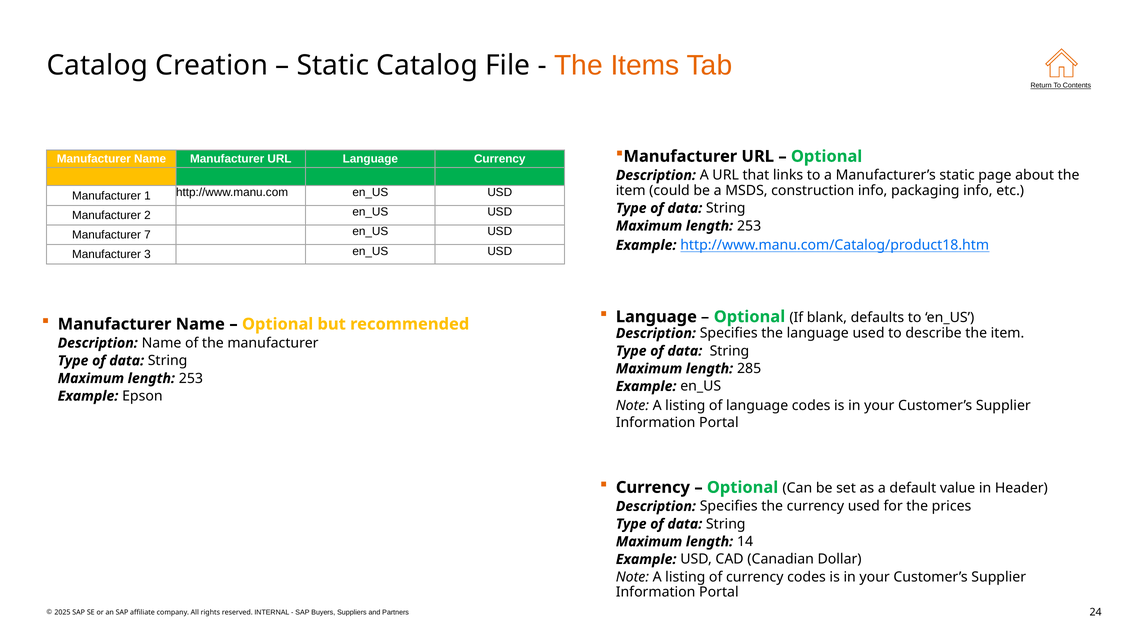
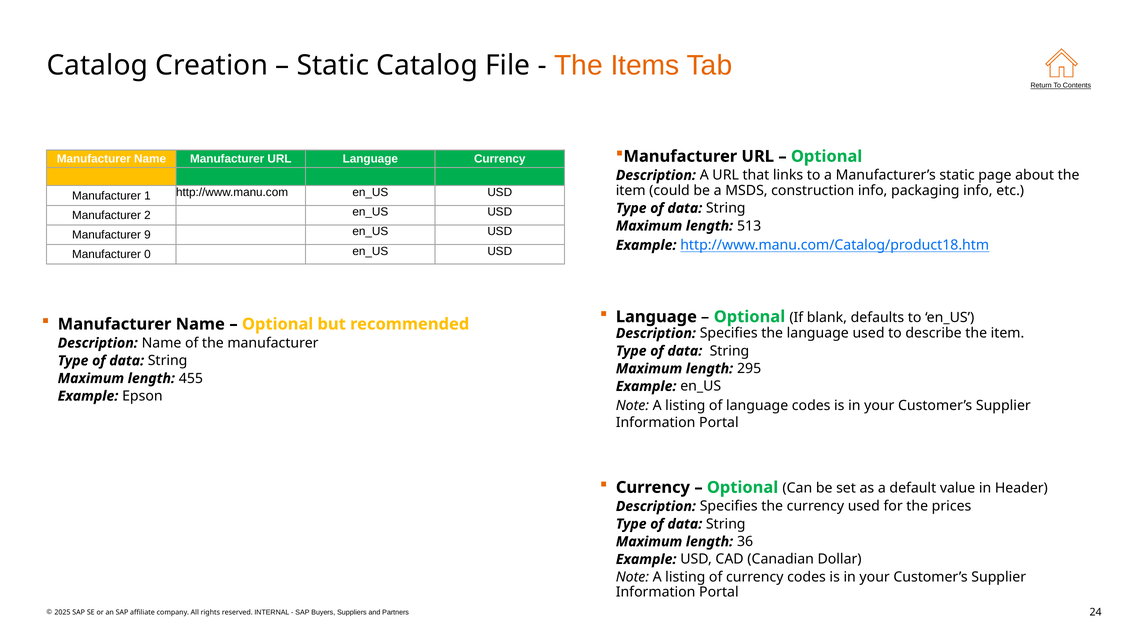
253: 253 -> 513 (749, 226)
7: 7 -> 9 (148, 235)
3: 3 -> 0 (148, 254)
285: 285 -> 295 (749, 369)
253: 253 -> 455 (191, 378)
14: 14 -> 36 (745, 542)
